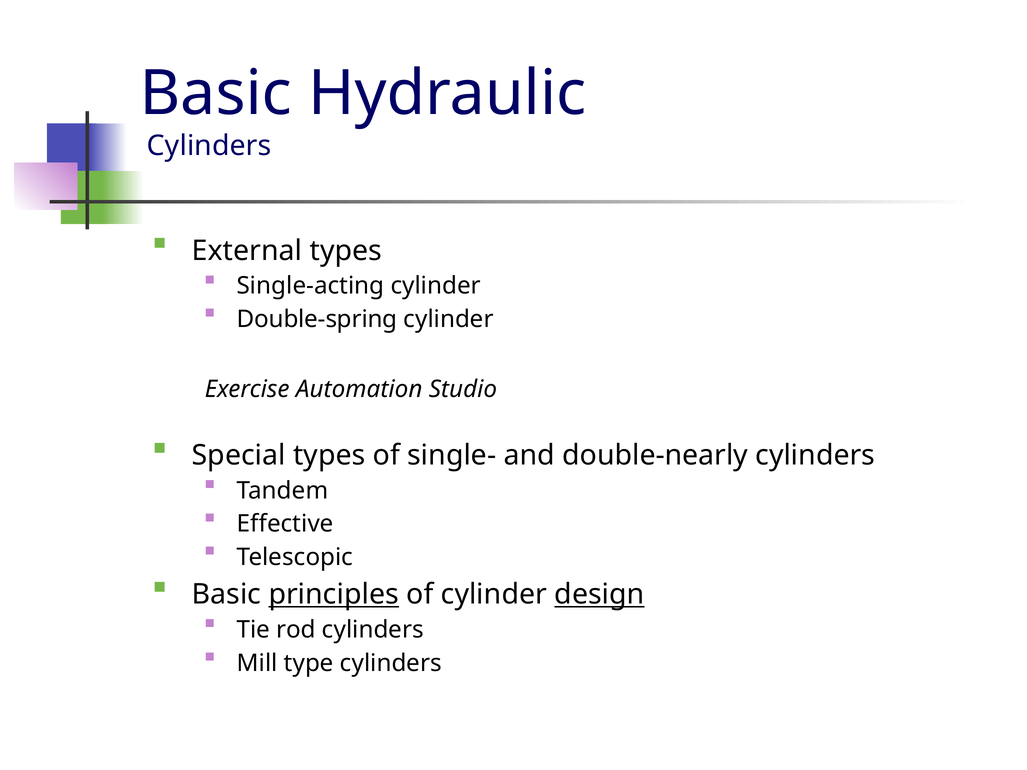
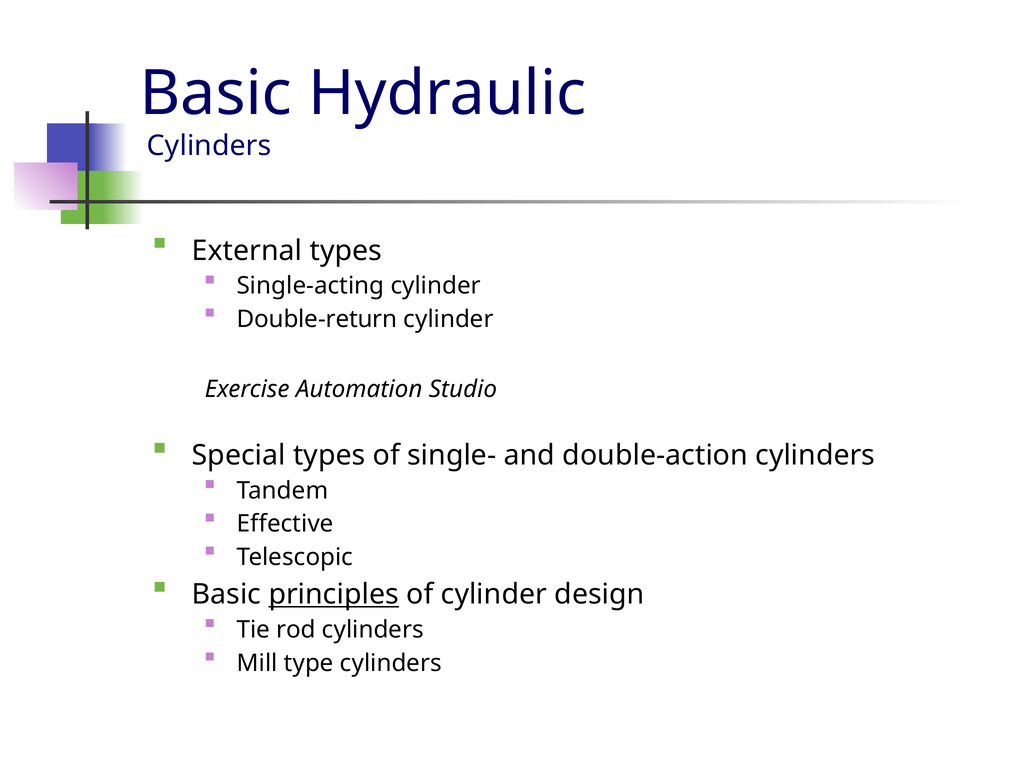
Double-spring: Double-spring -> Double-return (317, 319)
double-nearly: double-nearly -> double-action (655, 456)
design underline: present -> none (599, 595)
